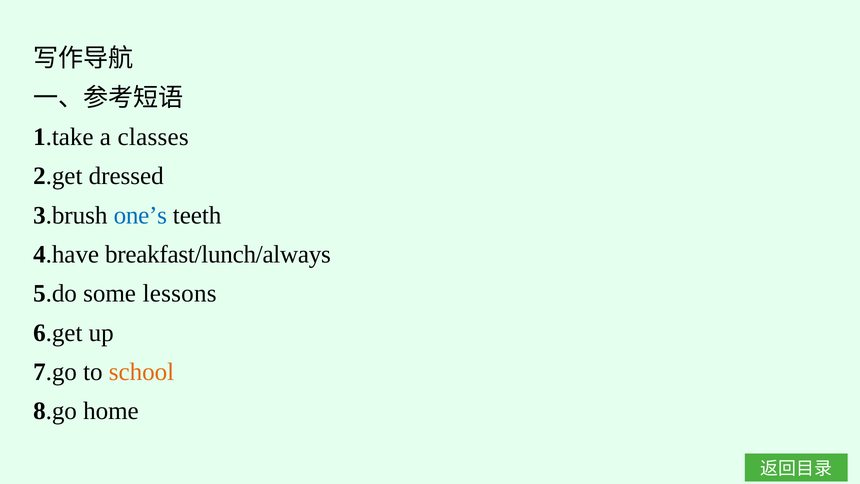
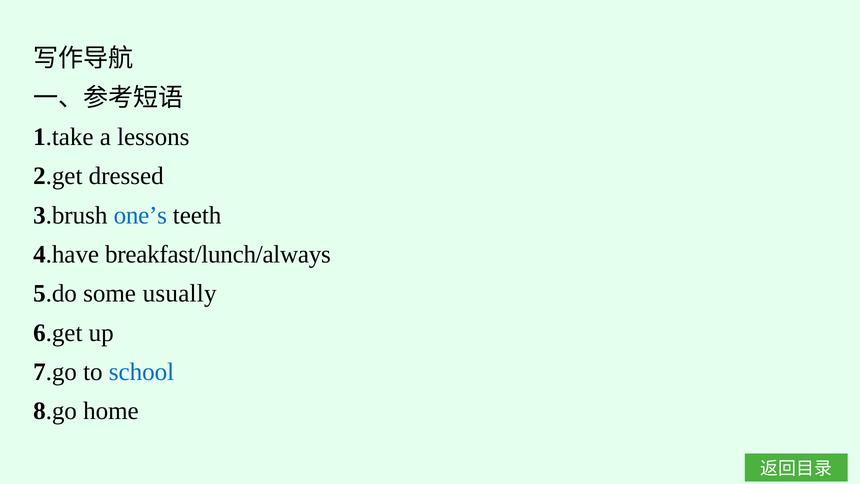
classes: classes -> lessons (153, 137)
lessons: lessons -> usually (180, 293)
school colour: orange -> blue (141, 372)
